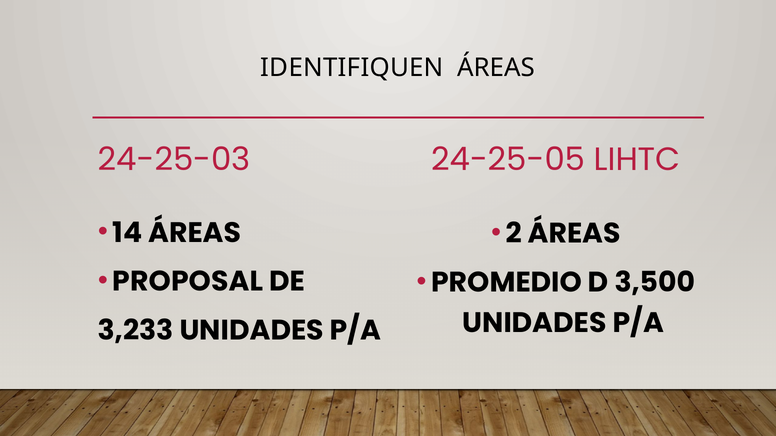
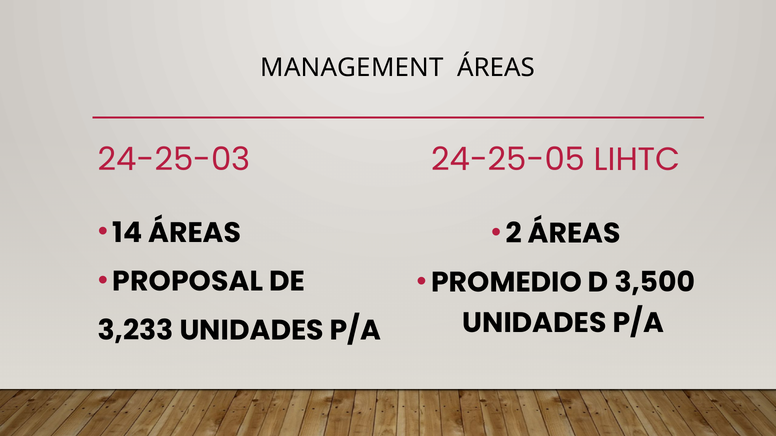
IDENTIFIQUEN: IDENTIFIQUEN -> MANAGEMENT (352, 68)
